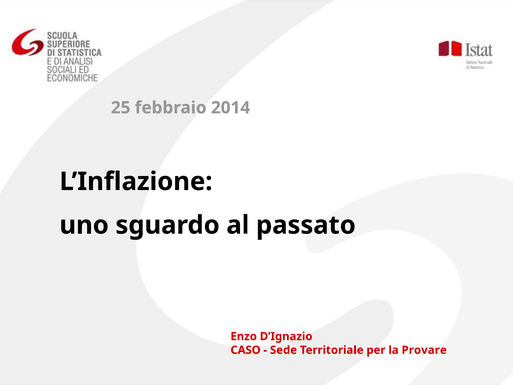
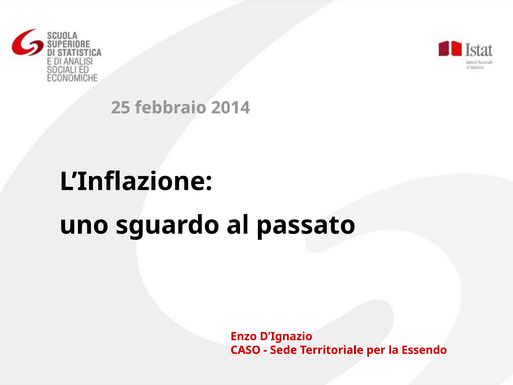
Provare: Provare -> Essendo (424, 350)
